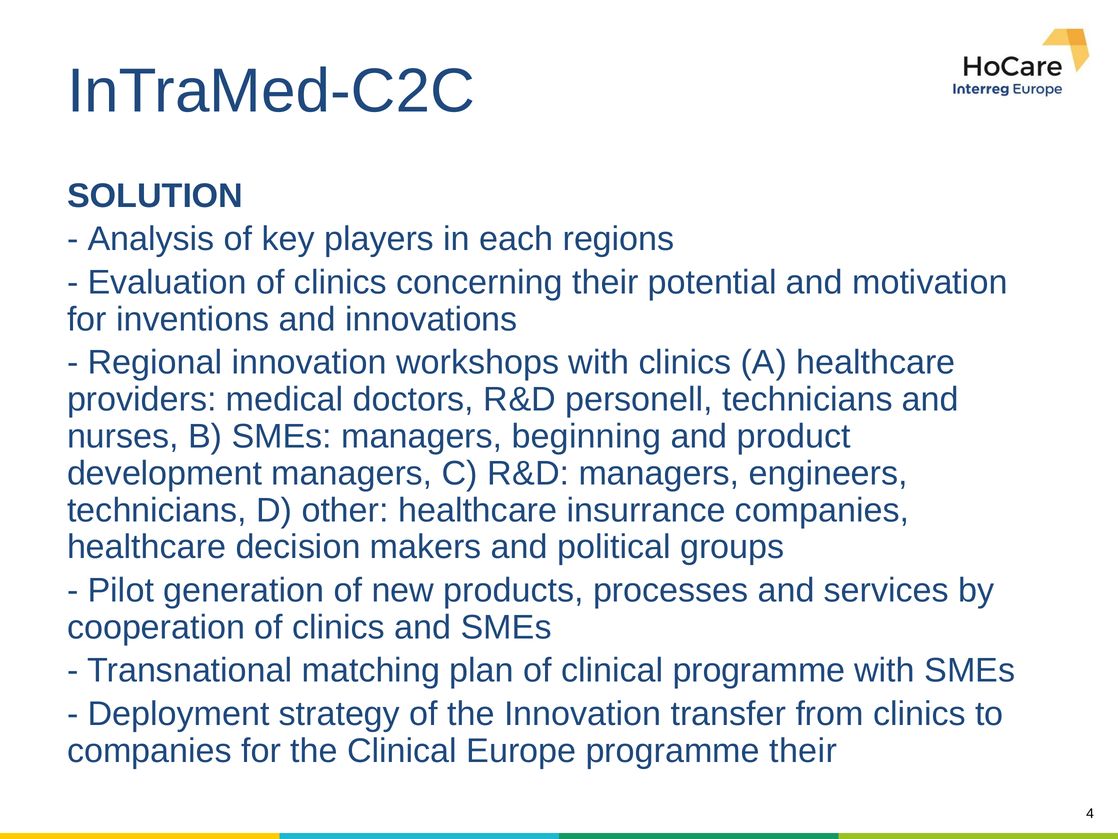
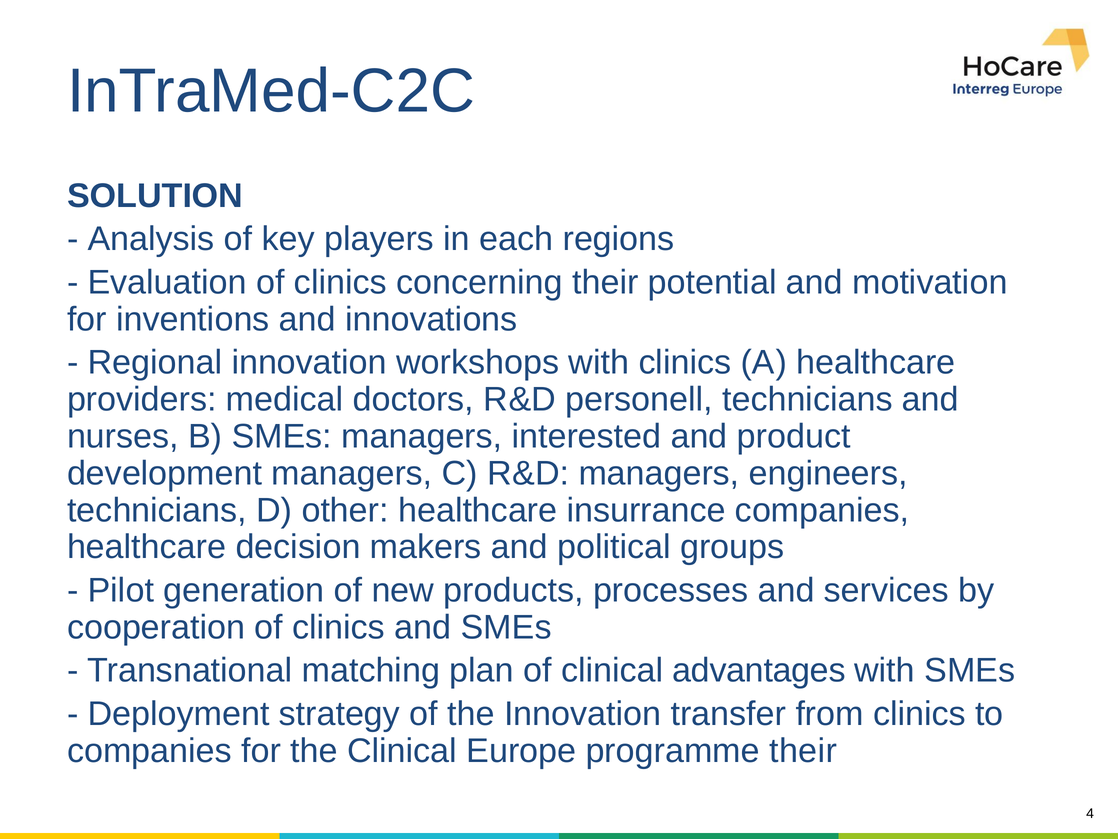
beginning: beginning -> interested (586, 436)
clinical programme: programme -> advantages (759, 670)
